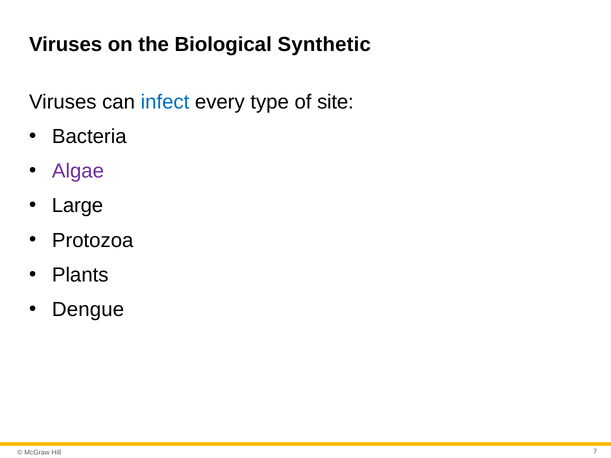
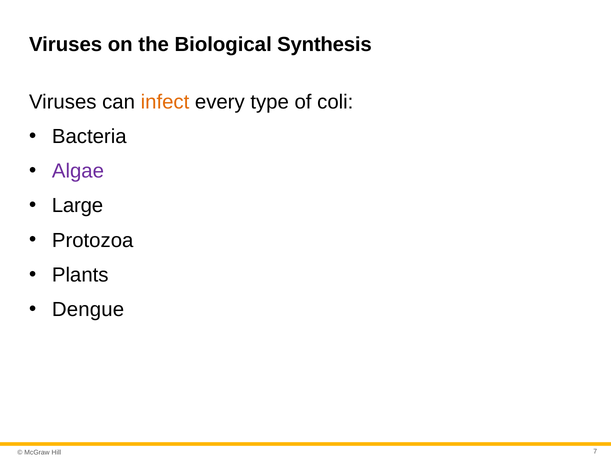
Synthetic: Synthetic -> Synthesis (324, 44)
infect colour: blue -> orange (165, 102)
site: site -> coli (335, 102)
